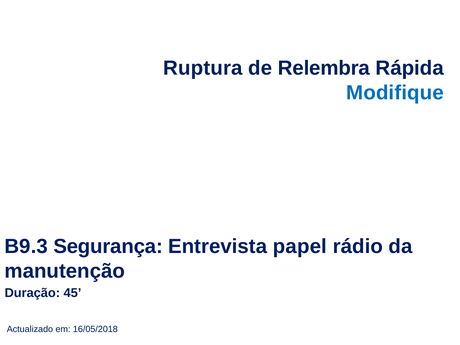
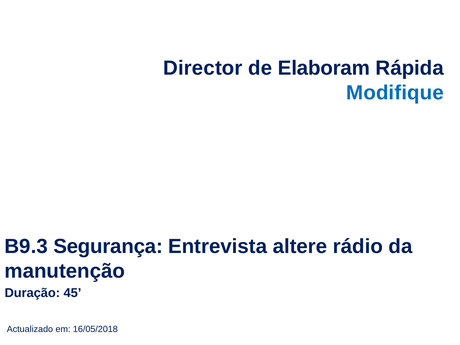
Ruptura: Ruptura -> Director (203, 68)
Relembra: Relembra -> Elaboram (324, 68)
papel: papel -> altere (300, 246)
